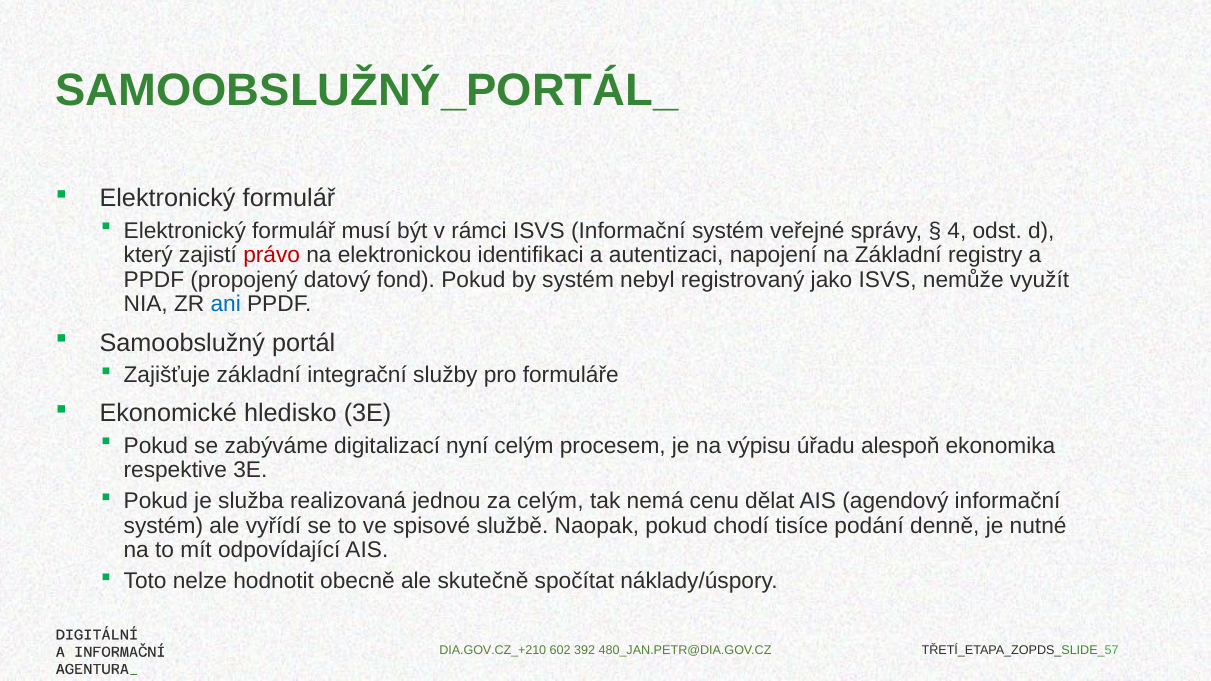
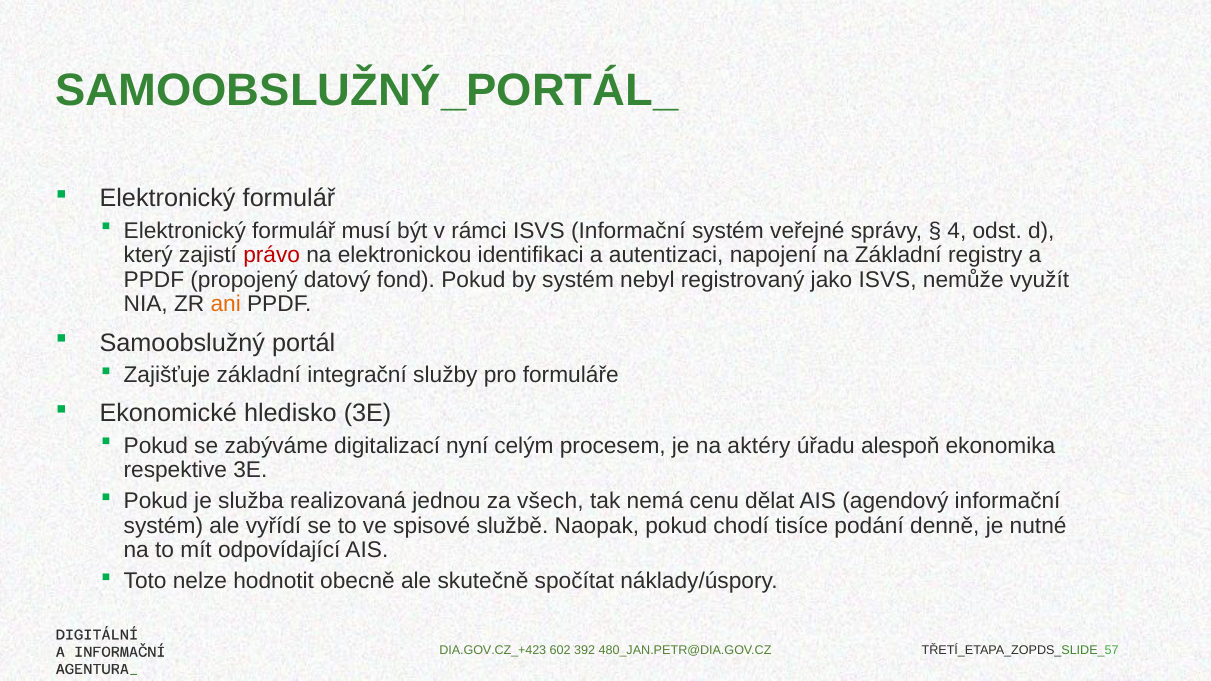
ani colour: blue -> orange (226, 304)
výpisu: výpisu -> aktéry (759, 446)
za celým: celým -> všech (550, 501)
DIA.GOV.CZ_+210: DIA.GOV.CZ_+210 -> DIA.GOV.CZ_+423 (493, 650)
